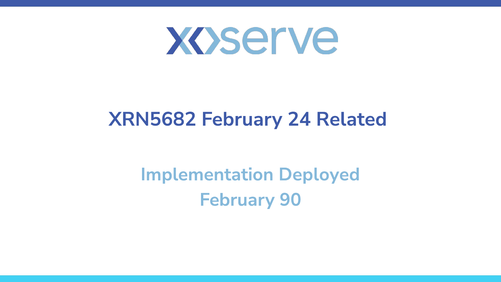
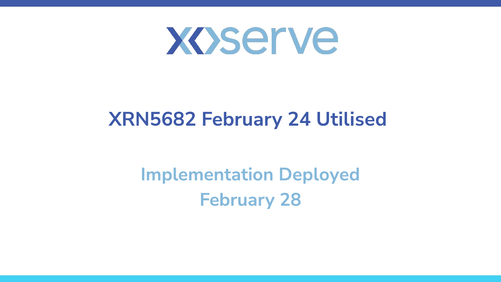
Related: Related -> Utilised (351, 119)
90: 90 -> 28 (290, 200)
